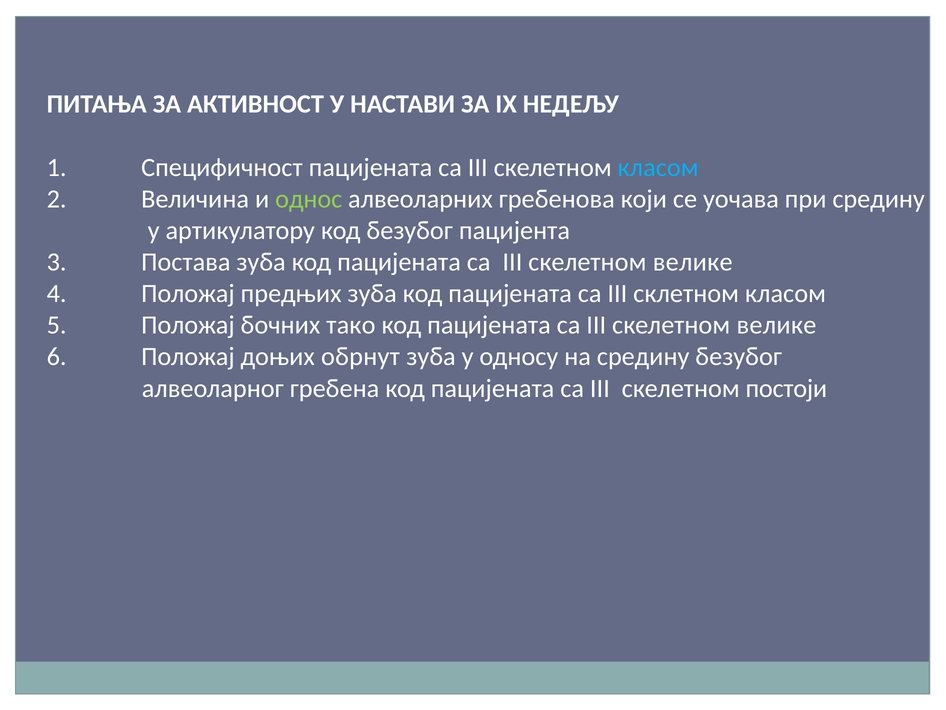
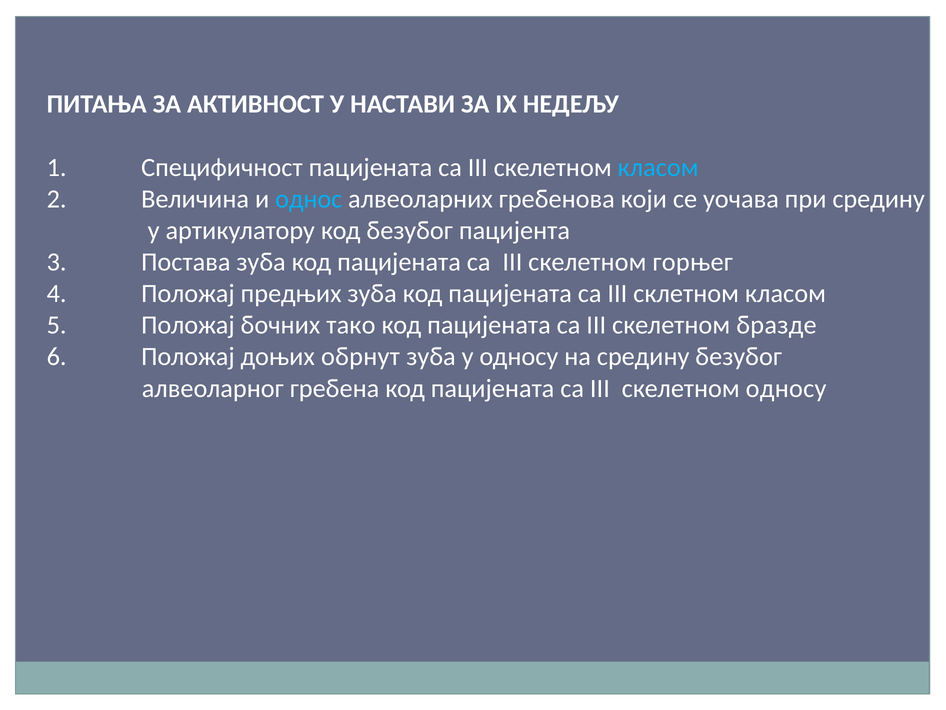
однос colour: light green -> light blue (309, 199)
велике: велике -> горњег (693, 262)
велике: велике -> бразде (776, 325)
скелетном постоји: постоји -> односу (786, 388)
